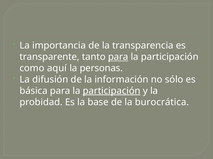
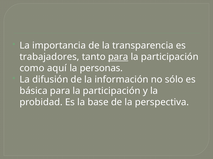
transparente: transparente -> trabajadores (49, 57)
participación underline: present -> none (112, 91)
burocrática: burocrática -> perspectiva (162, 103)
